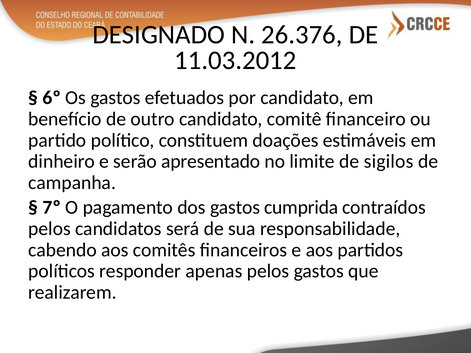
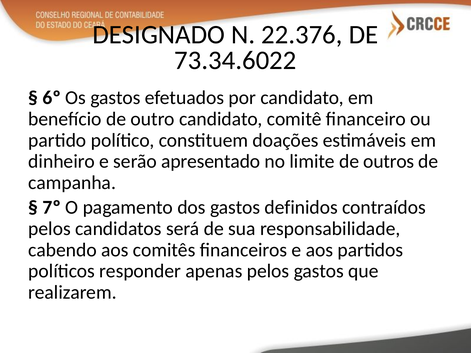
26.376: 26.376 -> 22.376 (302, 35)
11.03.2012: 11.03.2012 -> 73.34.6022 (235, 60)
sigilos: sigilos -> outros (389, 162)
cumprida: cumprida -> definidos (301, 208)
